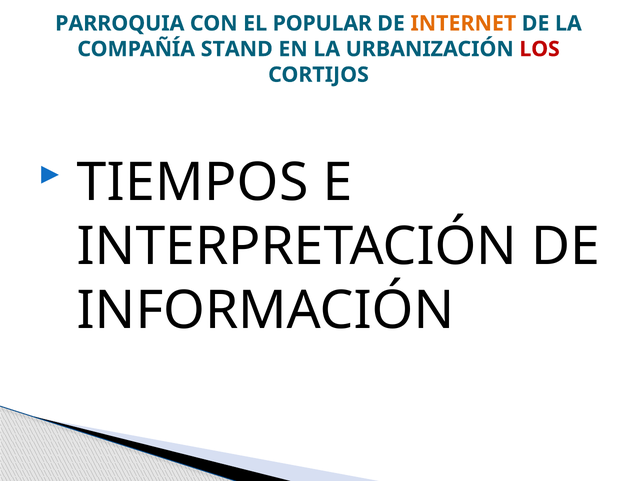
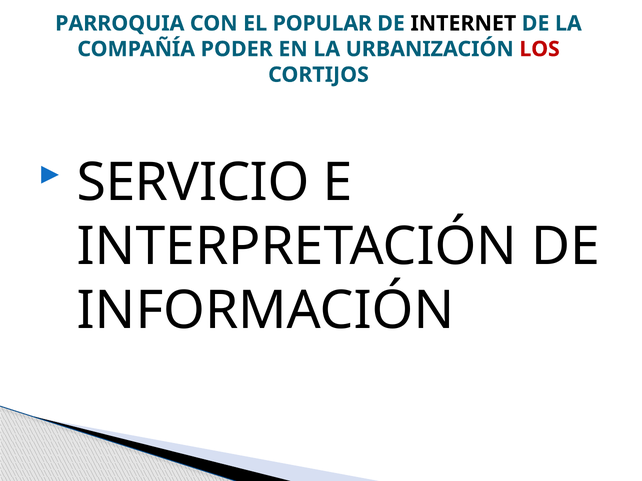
INTERNET colour: orange -> black (463, 23)
STAND: STAND -> PODER (237, 49)
TIEMPOS: TIEMPOS -> SERVICIO (193, 183)
